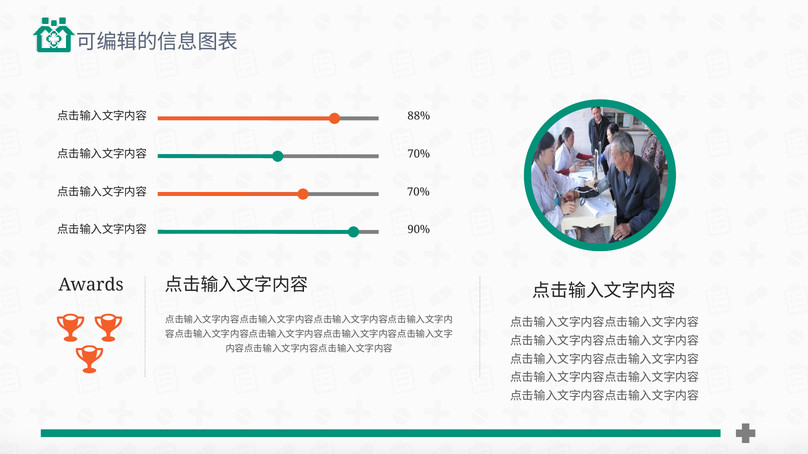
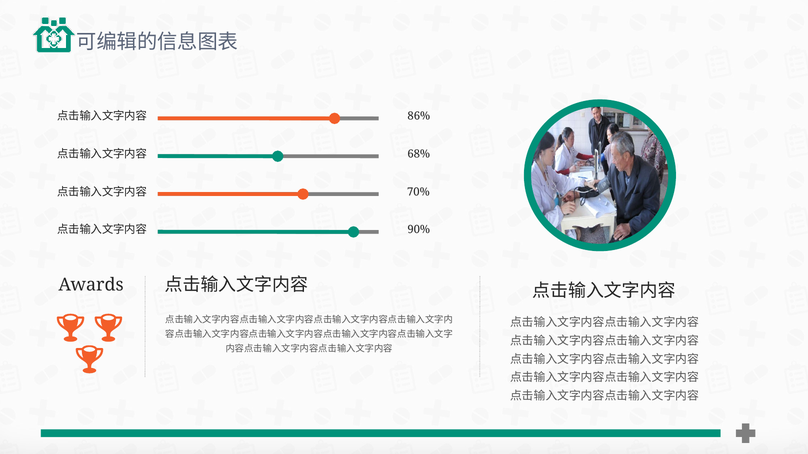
88%: 88% -> 86% (419, 116)
70%: 70% -> 68% (419, 154)
